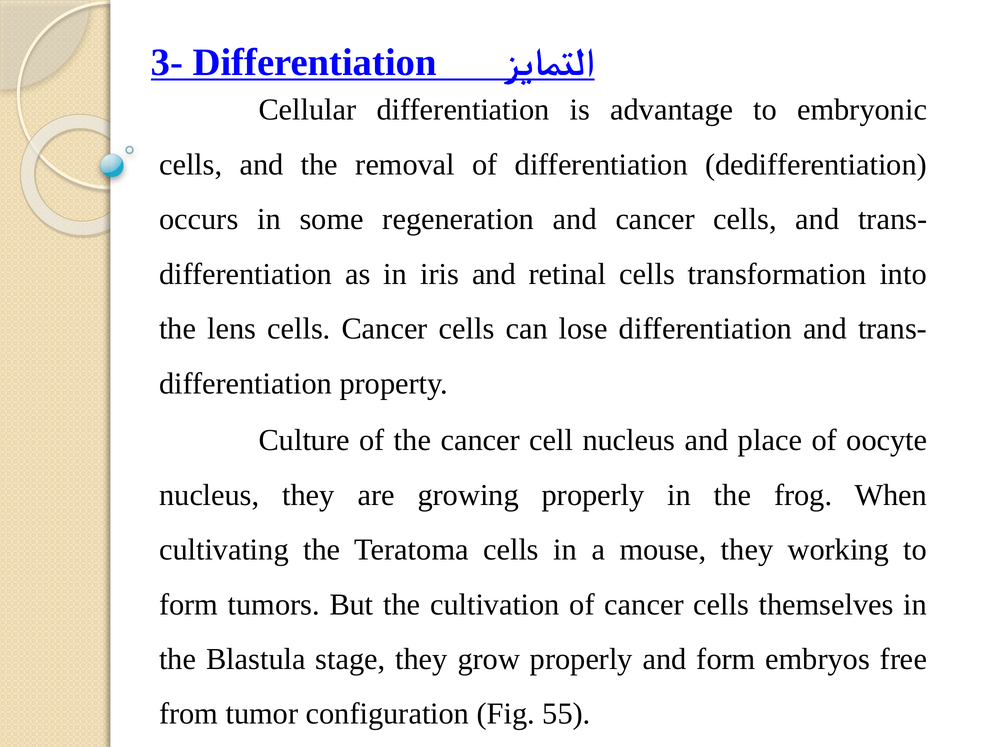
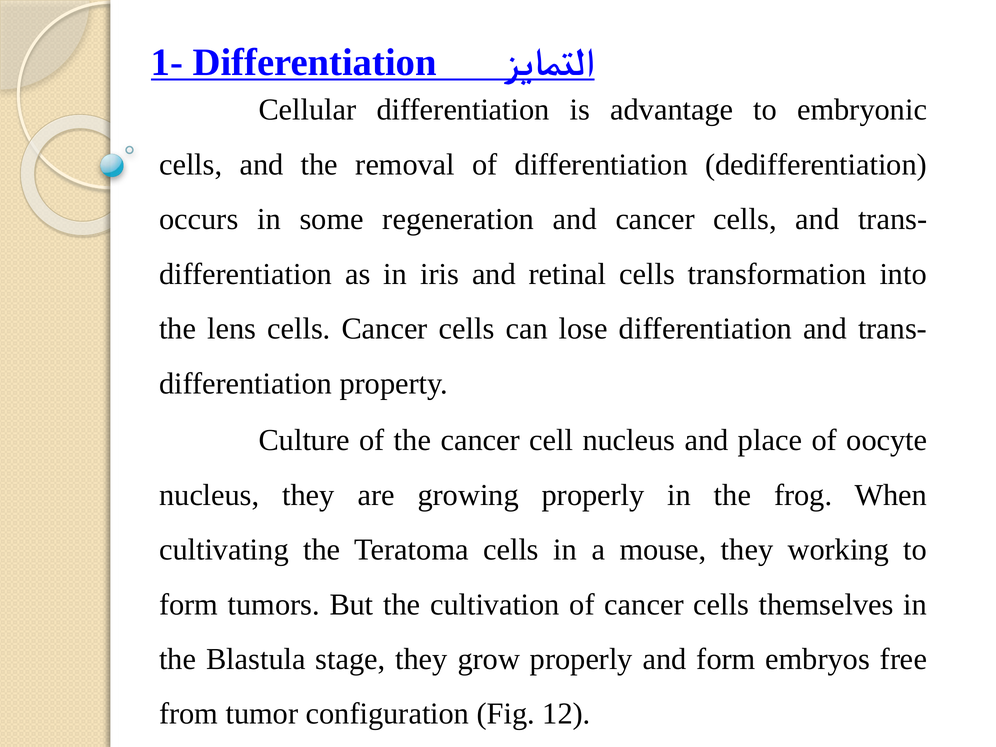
3-: 3- -> 1- (167, 62)
55: 55 -> 12 (566, 714)
